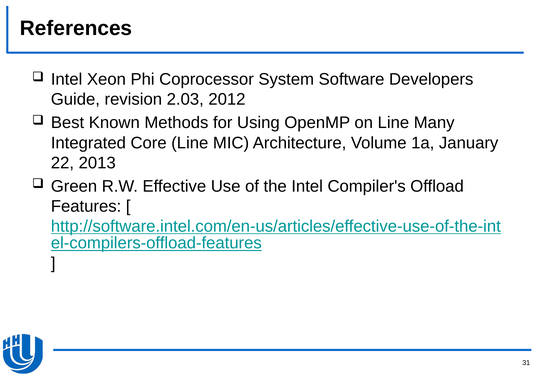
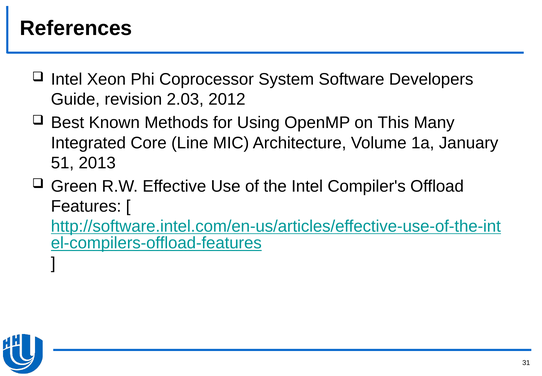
on Line: Line -> This (393, 123)
22: 22 -> 51 (62, 163)
